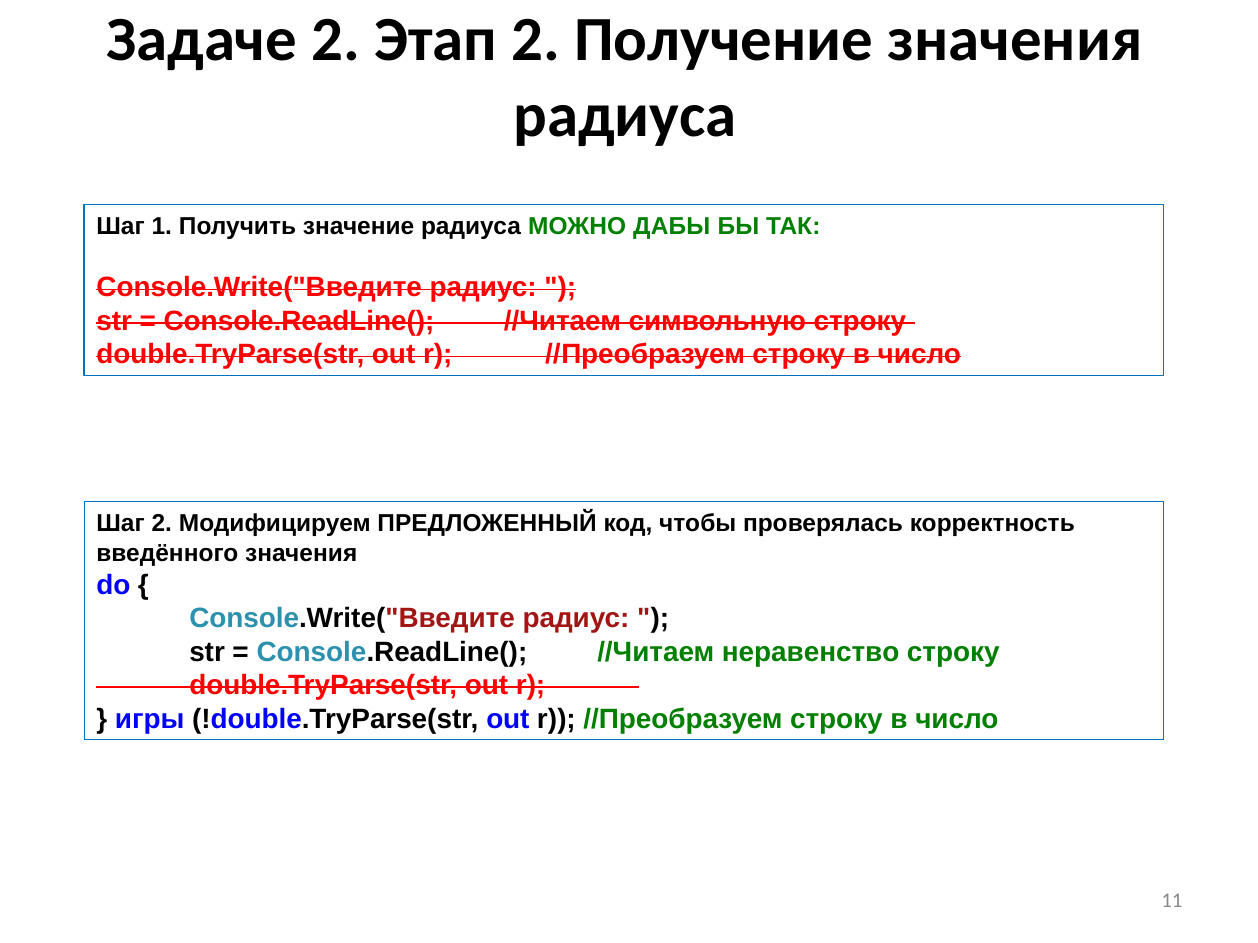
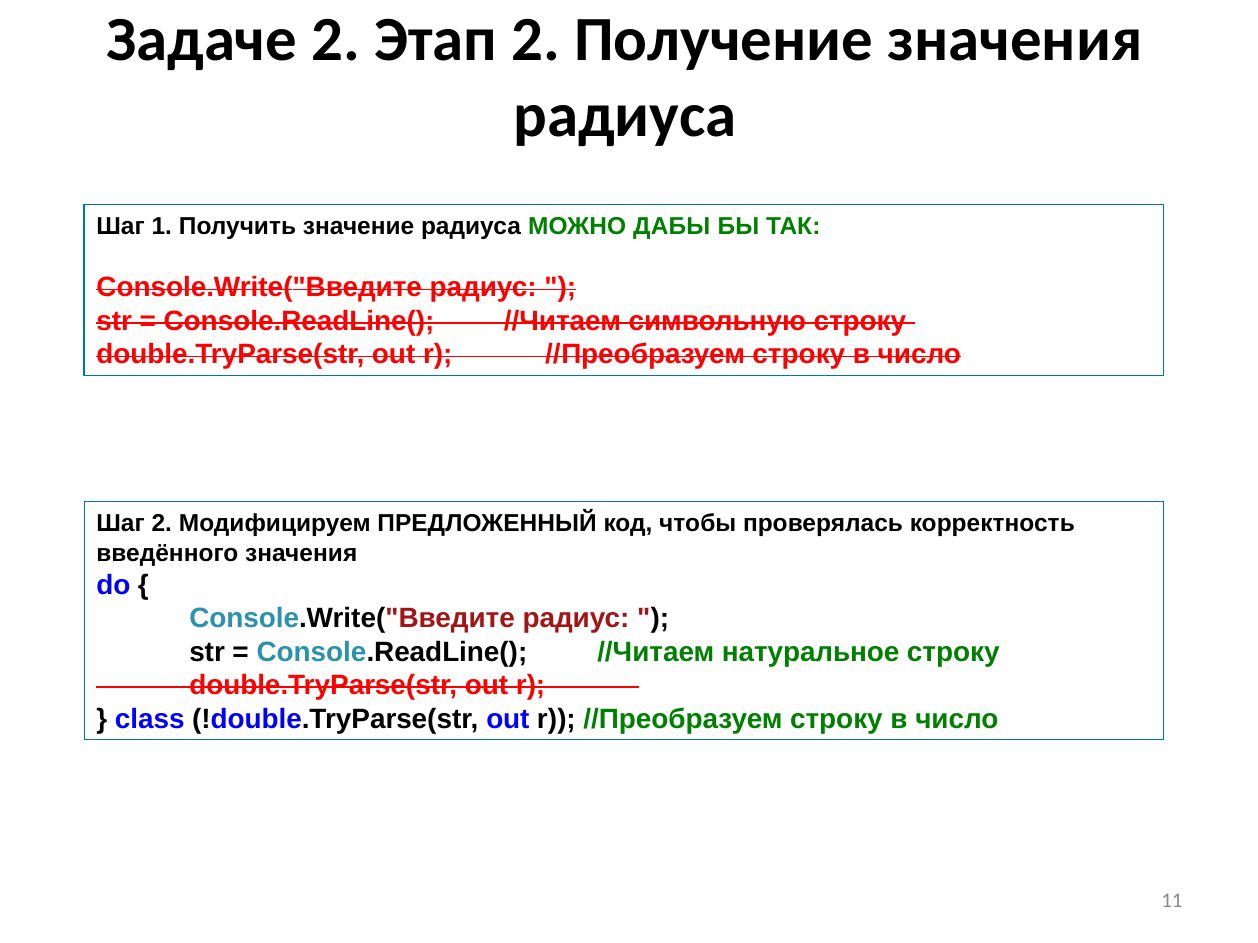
неравенство: неравенство -> натуральное (811, 652)
игры: игры -> class (150, 719)
